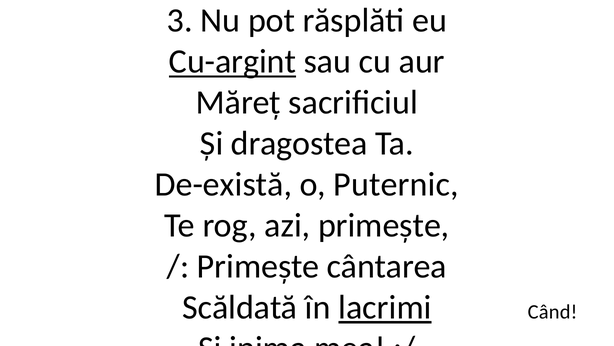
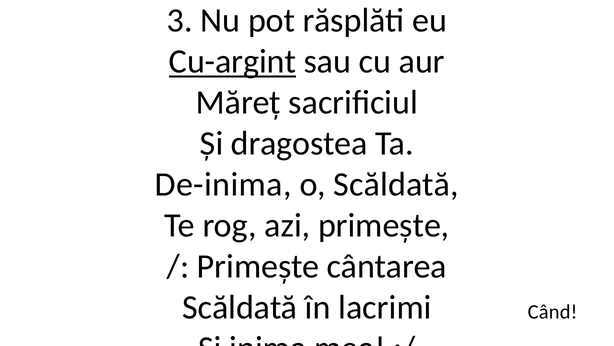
De-există: De-există -> De-inima (223, 184)
o Puternic: Puternic -> Scăldată (396, 184)
lacrimi underline: present -> none (385, 307)
